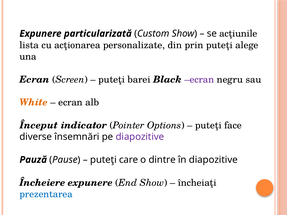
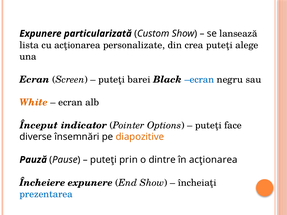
acţiunile: acţiunile -> lansează (238, 34)
prin: prin -> crea (194, 45)
ecran colour: purple -> blue (199, 80)
diapozitive colour: purple -> orange (140, 137)
care: care -> prin (128, 160)
în diapozitive: diapozitive -> acţionarea (213, 160)
